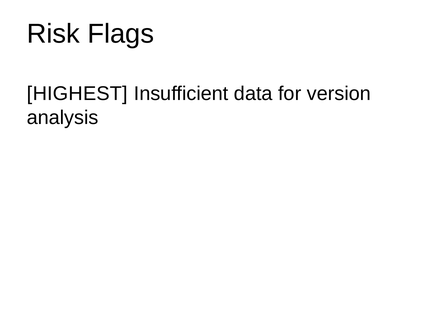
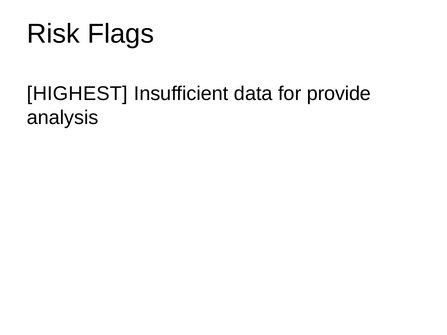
version: version -> provide (339, 94)
